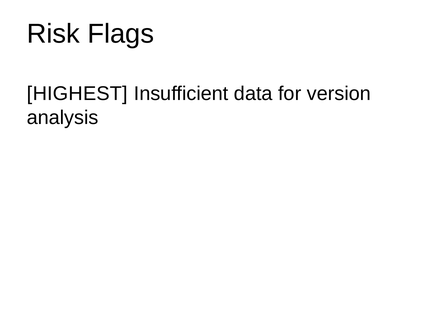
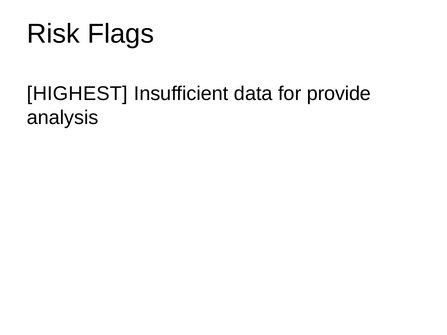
version: version -> provide (339, 94)
